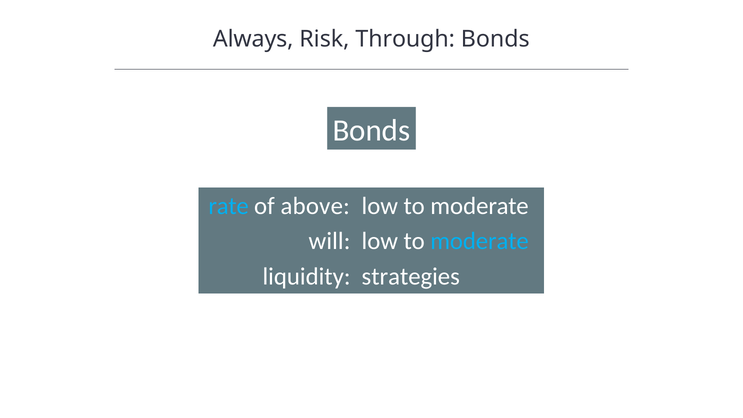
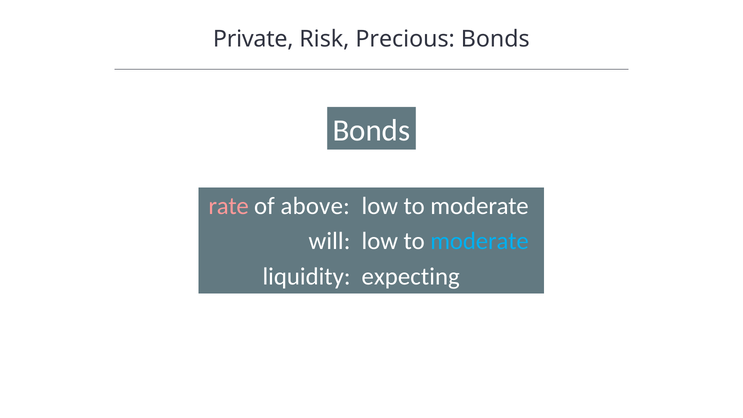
Always: Always -> Private (253, 39)
Through: Through -> Precious (405, 39)
rate colour: light blue -> pink (229, 206)
strategies: strategies -> expecting (411, 276)
